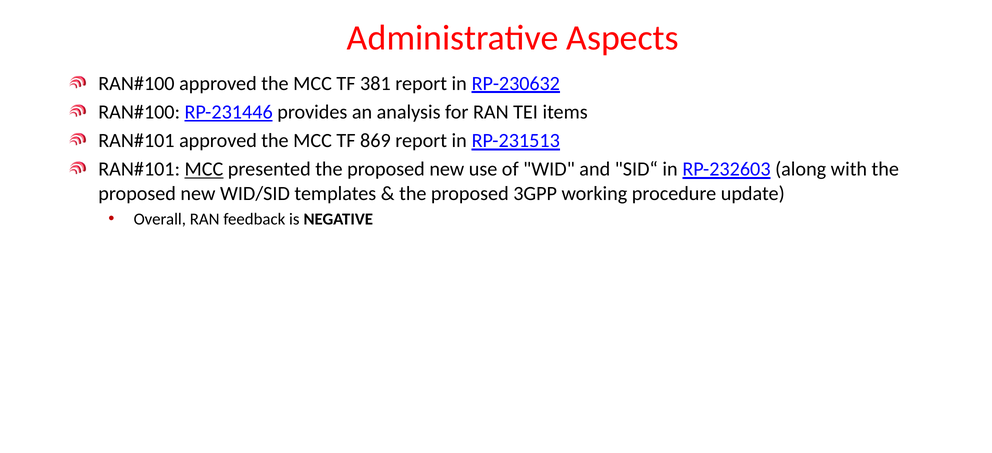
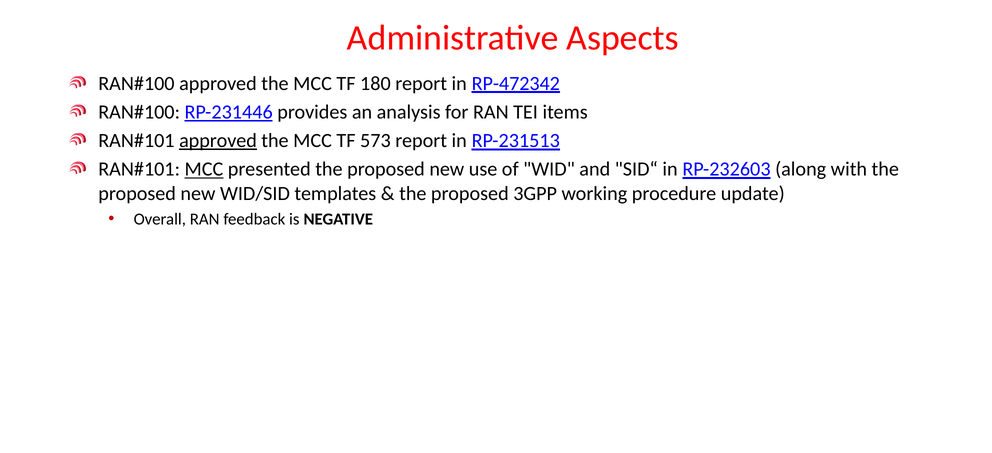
381: 381 -> 180 (375, 84)
RP-230632: RP-230632 -> RP-472342 (516, 84)
approved underline: none -> present (218, 141)
869: 869 -> 573 (375, 141)
